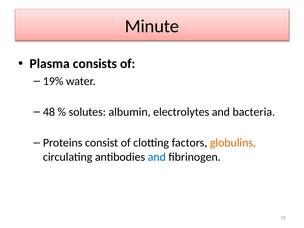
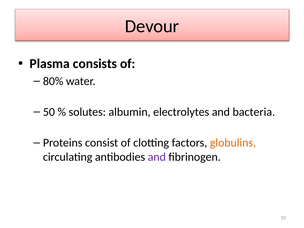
Minute: Minute -> Devour (152, 26)
19%: 19% -> 80% (53, 81)
48: 48 -> 50 (49, 112)
and colour: blue -> purple (157, 157)
